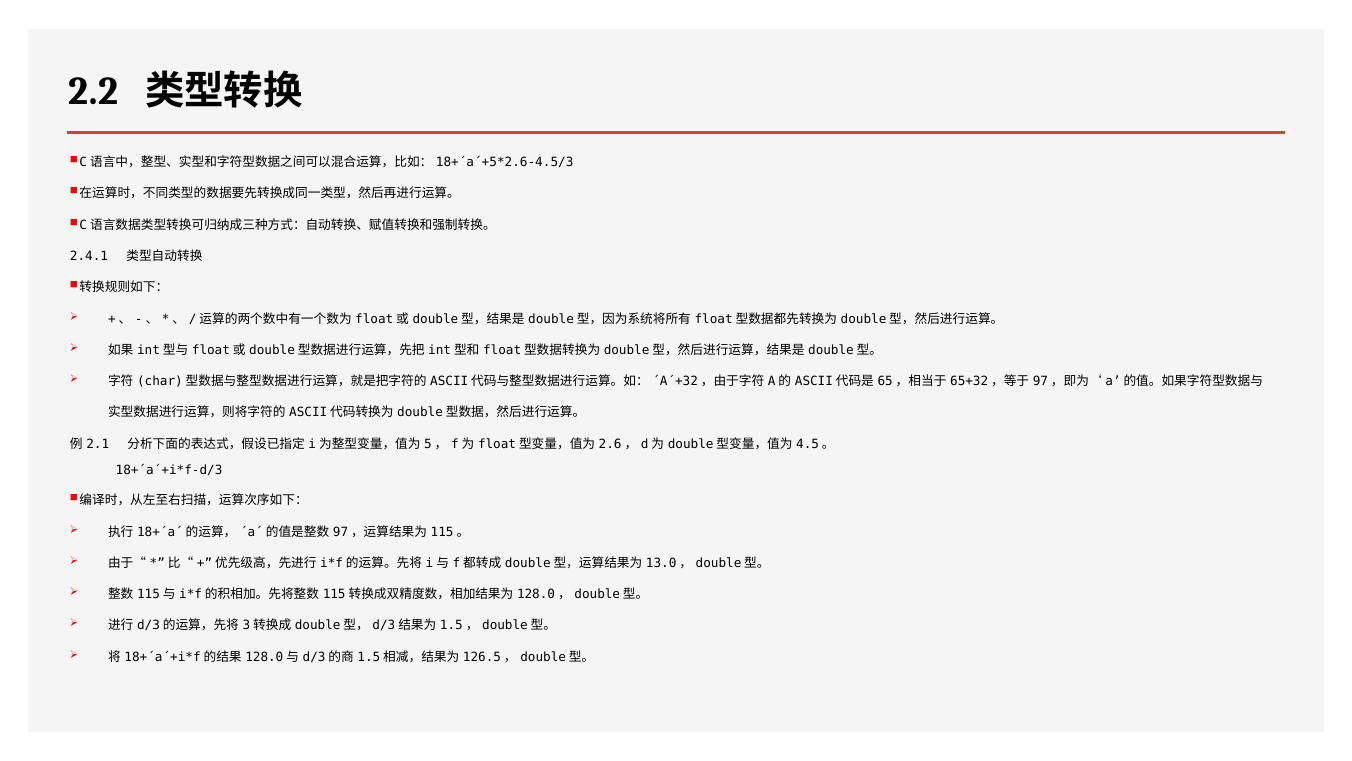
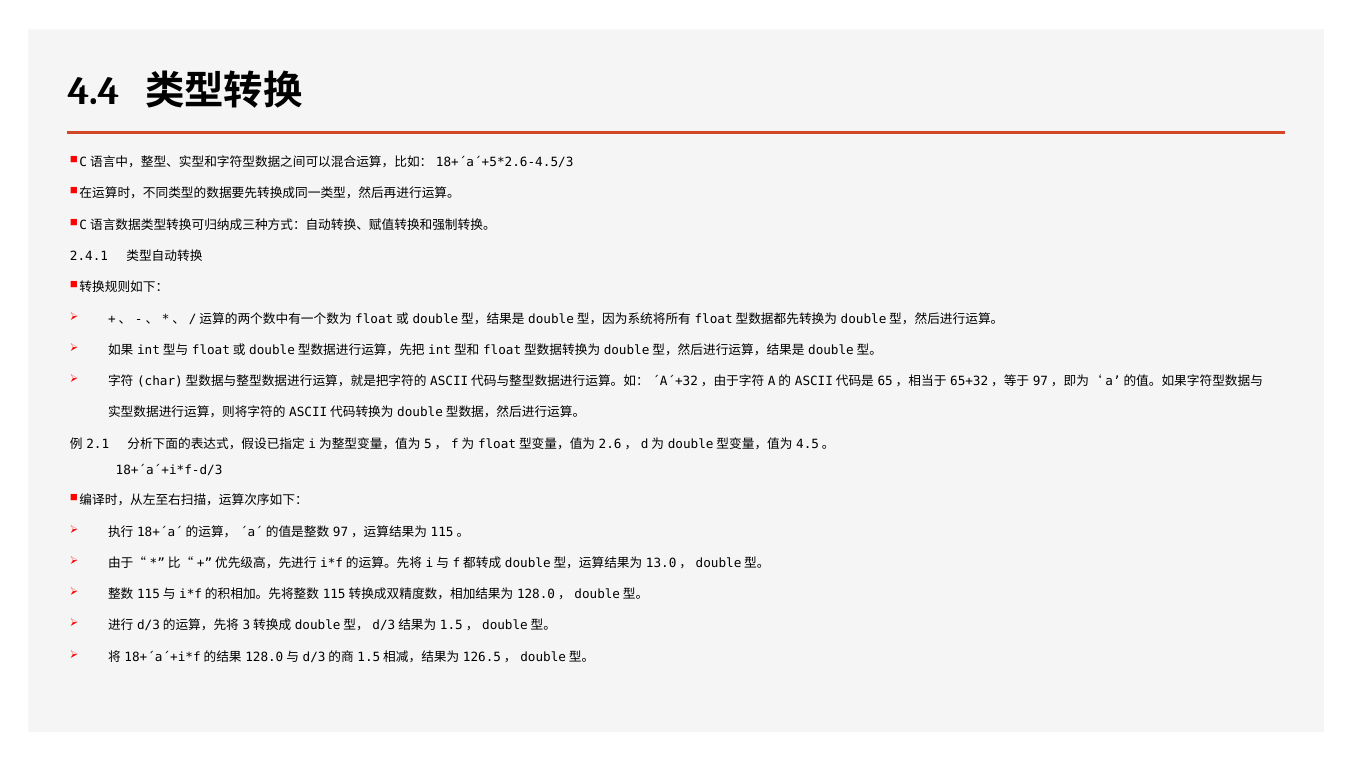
2.2: 2.2 -> 4.4 (94, 91)
